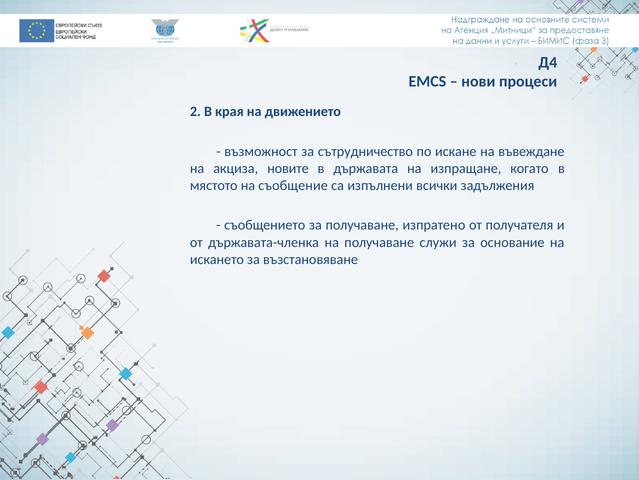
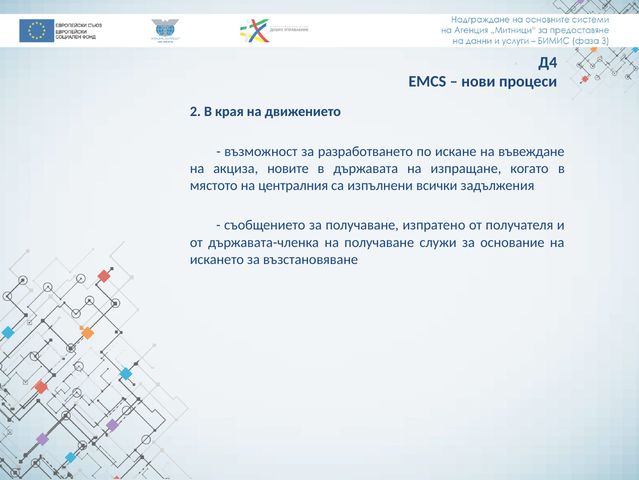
сътрудничество: сътрудничество -> разработването (365, 151)
съобщение: съобщение -> централния (293, 185)
